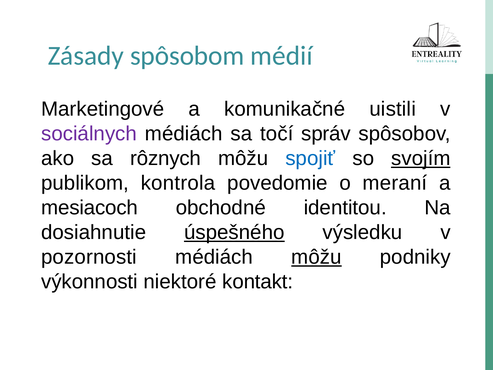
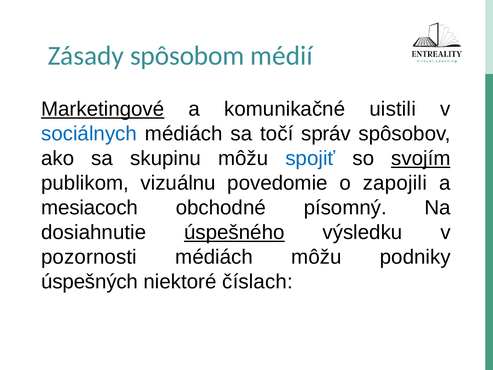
Marketingové underline: none -> present (103, 109)
sociálnych colour: purple -> blue (89, 134)
rôznych: rôznych -> skupinu (166, 158)
kontrola: kontrola -> vizuálnu (178, 183)
meraní: meraní -> zapojili (395, 183)
identitou: identitou -> písomný (345, 208)
môžu underline: present -> none (316, 257)
výkonnosti: výkonnosti -> úspešných (90, 282)
kontakt: kontakt -> číslach (258, 282)
